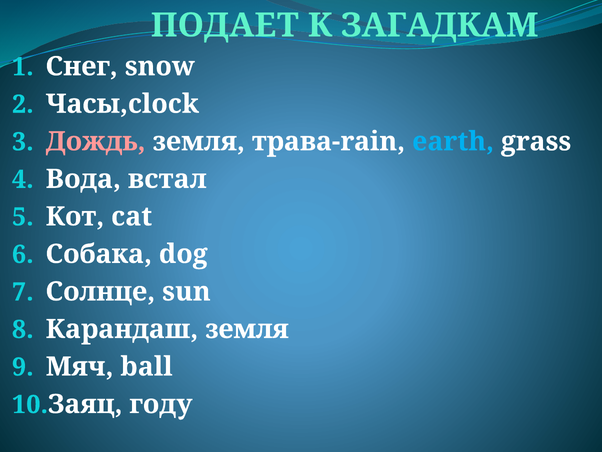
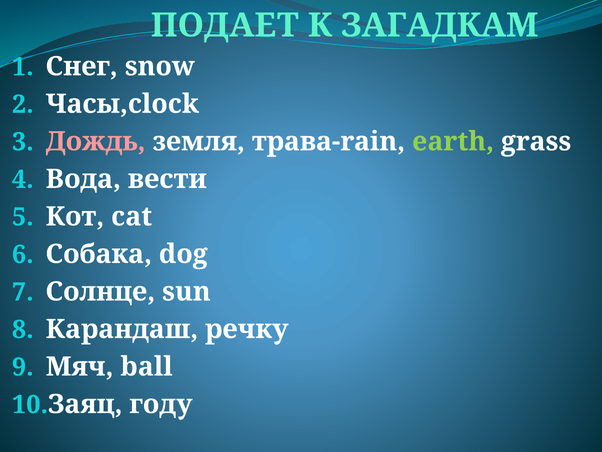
earth colour: light blue -> light green (453, 141)
встал: встал -> вести (167, 179)
Карандаш земля: земля -> речку (247, 329)
